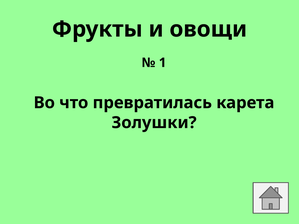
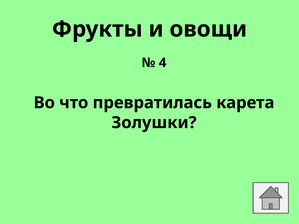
1: 1 -> 4 (163, 63)
